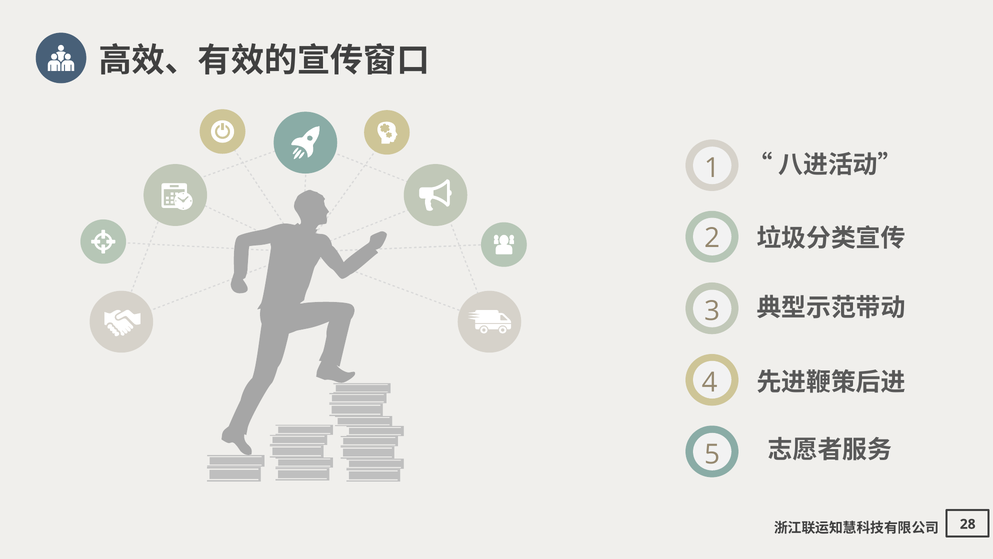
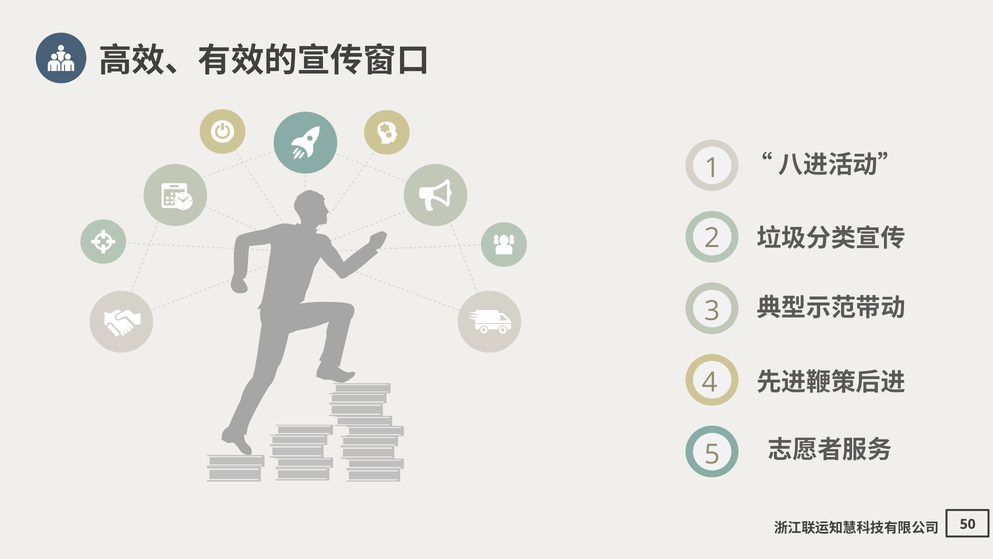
28: 28 -> 50 (968, 524)
